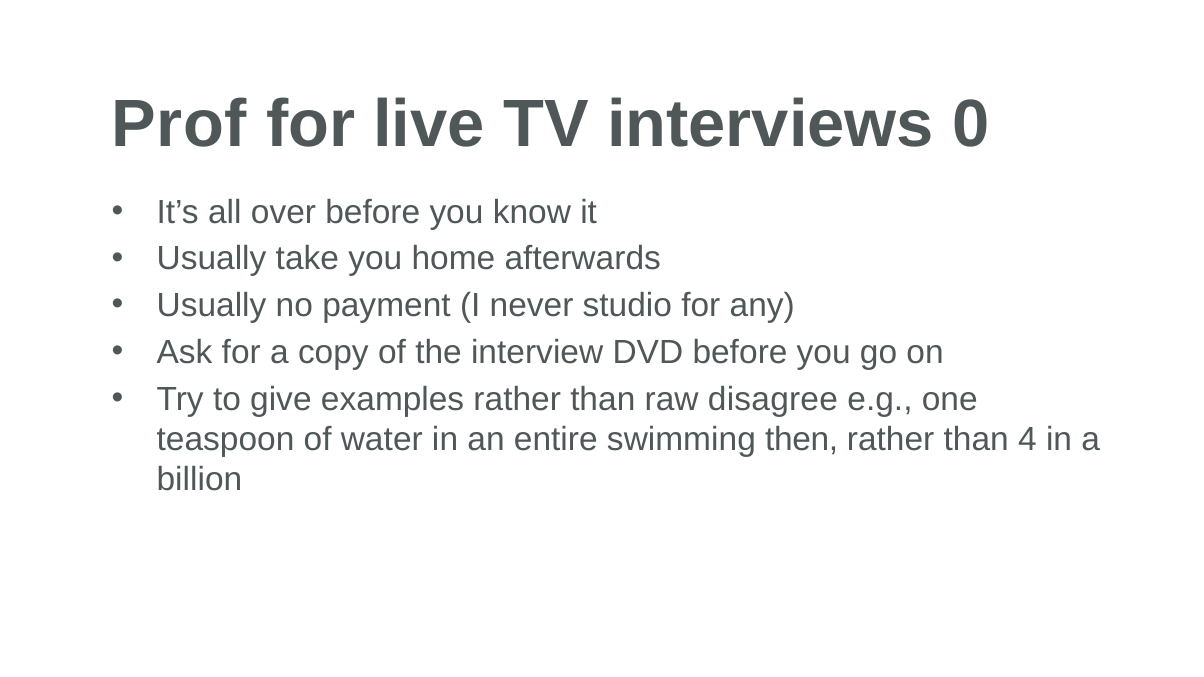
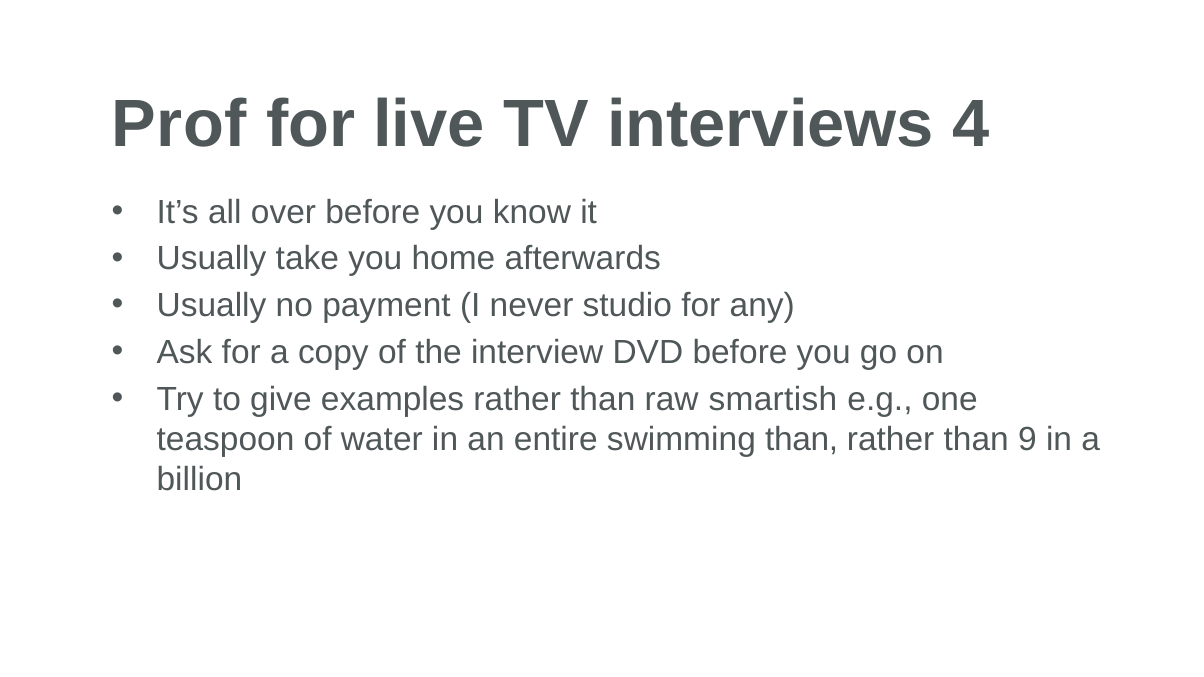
0: 0 -> 4 (971, 125)
disagree: disagree -> smartish (773, 400)
swimming then: then -> than (802, 440)
4: 4 -> 9 (1027, 440)
